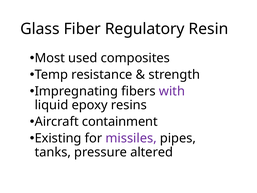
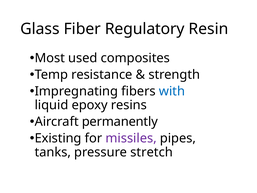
with colour: purple -> blue (172, 91)
containment: containment -> permanently (120, 122)
altered: altered -> stretch (152, 152)
